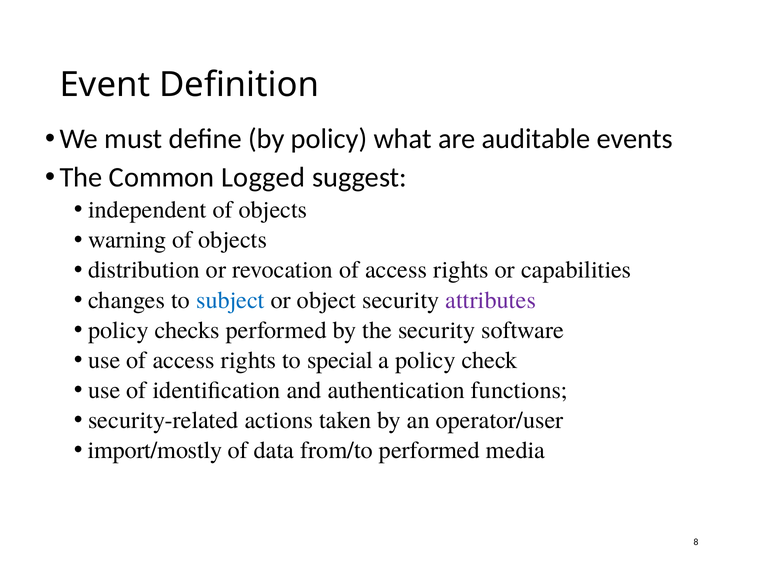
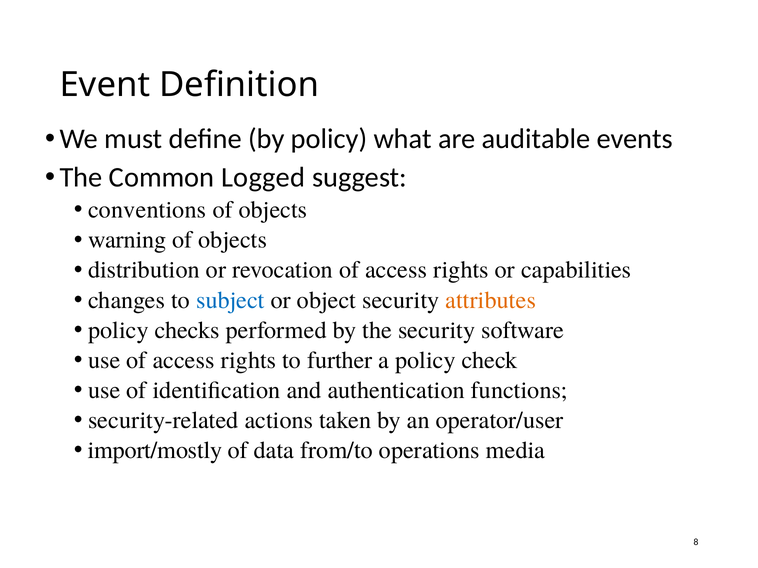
independent: independent -> conventions (147, 210)
attributes colour: purple -> orange (491, 300)
special: special -> further (340, 360)
from/to performed: performed -> operations (429, 451)
